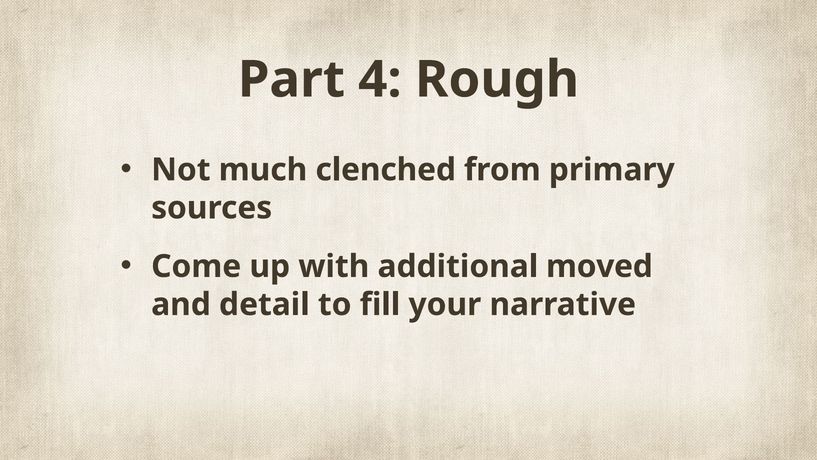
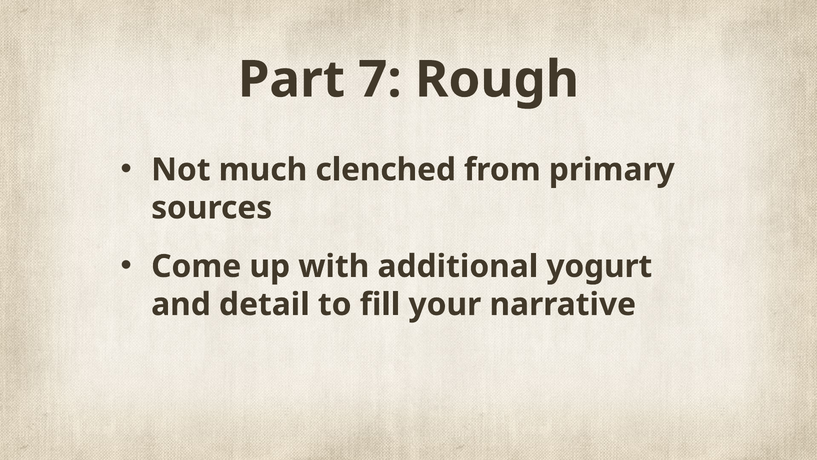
4: 4 -> 7 (380, 80)
moved: moved -> yogurt (599, 266)
